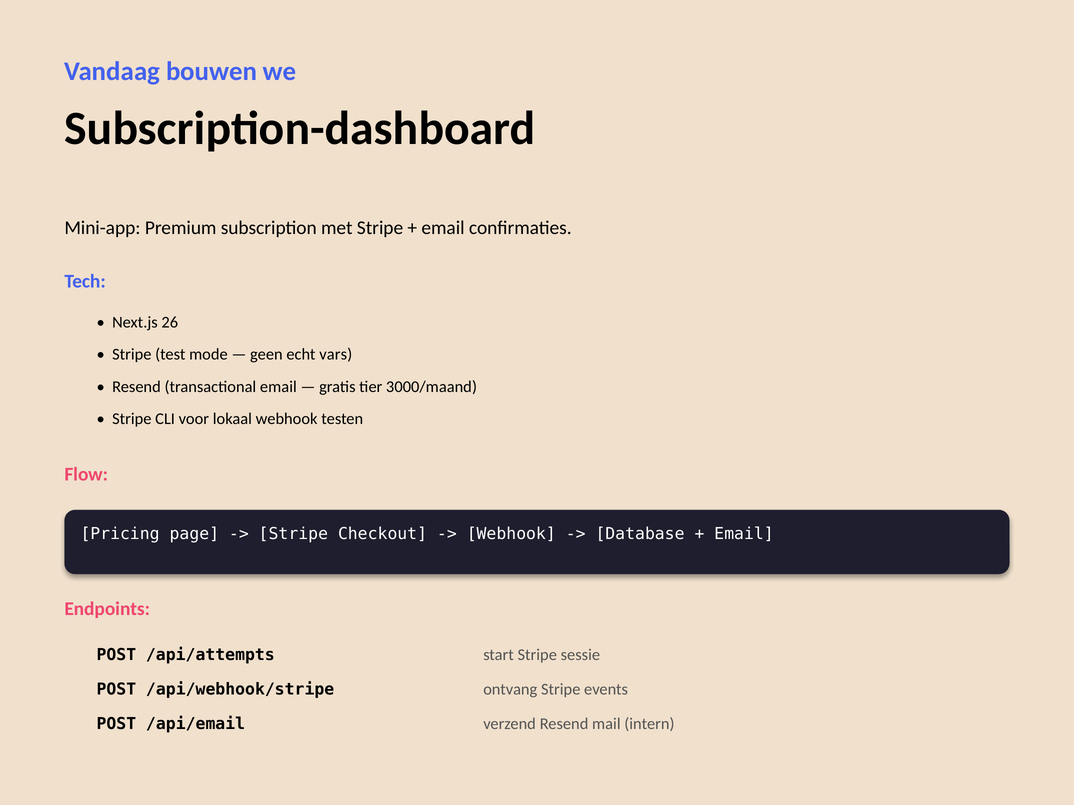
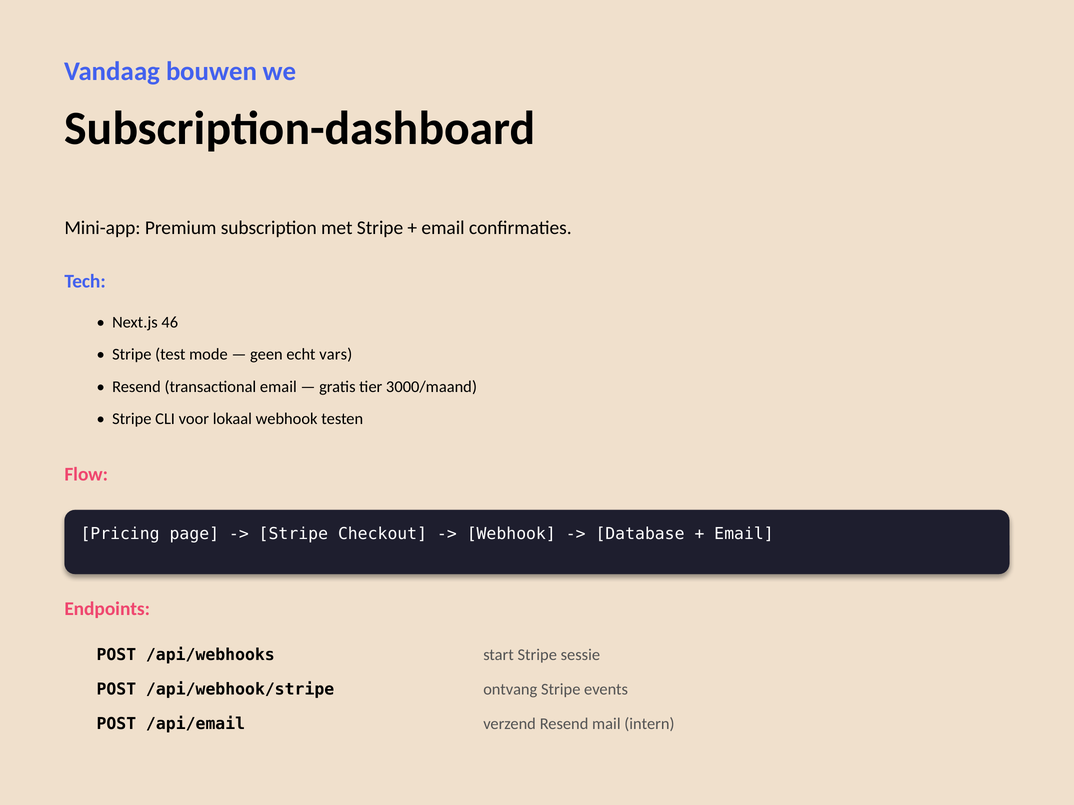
26: 26 -> 46 (170, 322)
/api/attempts: /api/attempts -> /api/webhooks (210, 655)
